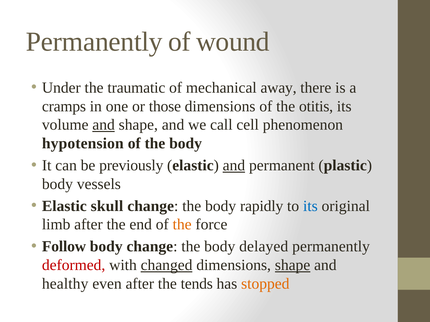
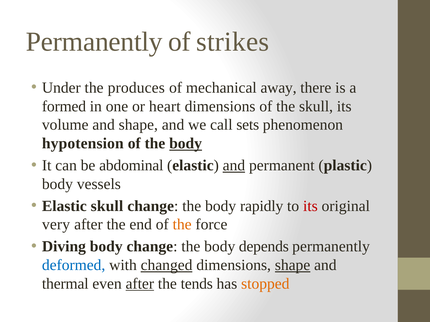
wound: wound -> strikes (233, 42)
traumatic: traumatic -> produces (136, 88)
cramps: cramps -> formed (64, 106)
those: those -> heart (165, 106)
the otitis: otitis -> skull (316, 106)
and underline: present -> none (104, 125)
cell: cell -> sets (248, 125)
body underline: none -> present (186, 144)
previously: previously -> abdominal (131, 166)
its colour: blue -> red (310, 206)
limb: limb -> very (56, 225)
Follow: Follow -> Diving (64, 247)
delayed: delayed -> depends (264, 247)
deformed colour: red -> blue (74, 265)
healthy: healthy -> thermal (65, 284)
after underline: none -> present (140, 284)
